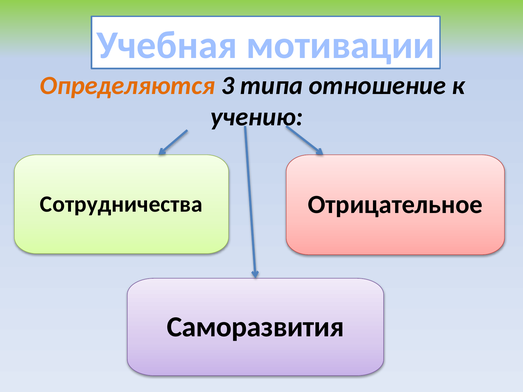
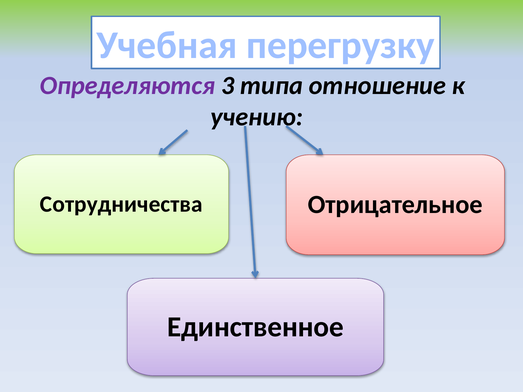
мотивации: мотивации -> перегрузку (340, 45)
Определяются colour: orange -> purple (127, 86)
Саморазвития: Саморазвития -> Единственное (255, 327)
